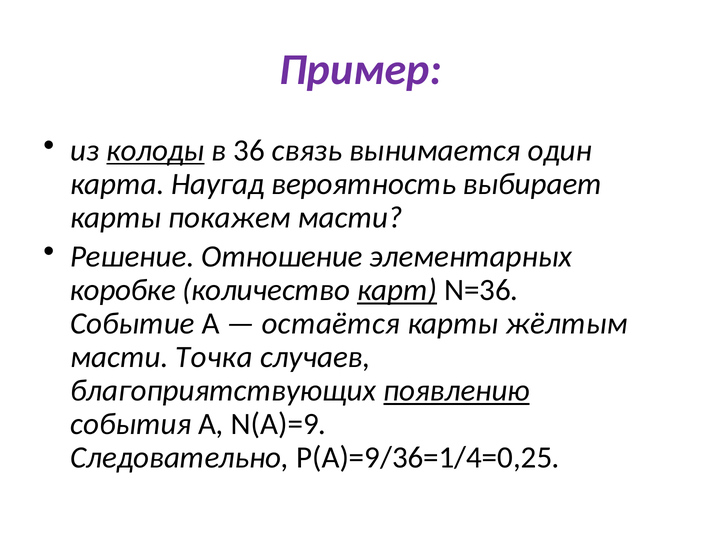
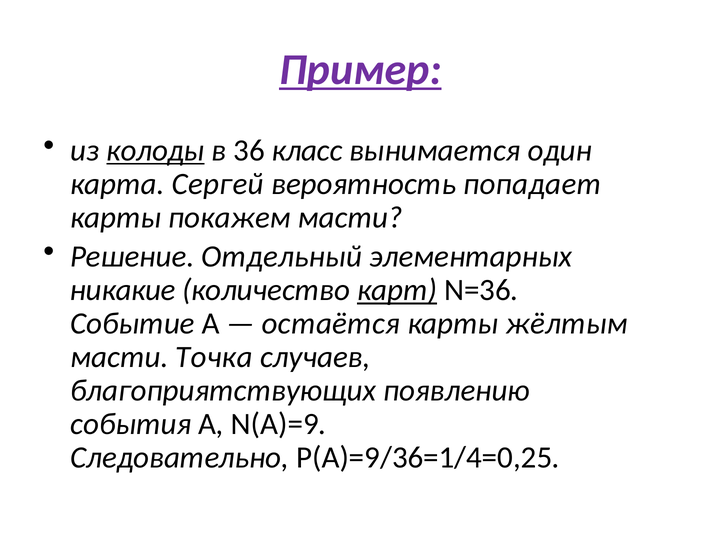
Пример underline: none -> present (360, 70)
связь: связь -> класс (307, 151)
Наугад: Наугад -> Сергей (218, 184)
выбирает: выбирает -> попадает (532, 184)
Отношение: Отношение -> Отдельный (282, 257)
коробке: коробке -> никакие (123, 291)
появлению underline: present -> none (457, 391)
